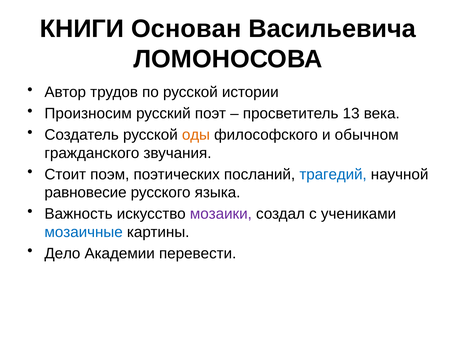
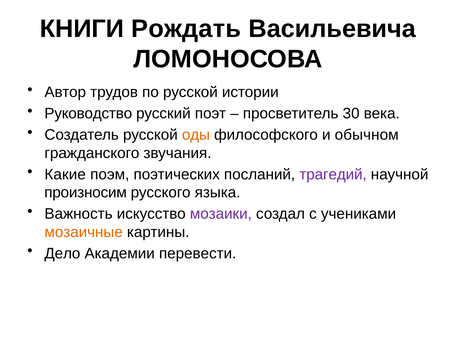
Основан: Основан -> Рождать (186, 29)
Произносим: Произносим -> Руководство (88, 114)
13: 13 -> 30 (351, 114)
Стоит: Стоит -> Какие (65, 174)
трагедий colour: blue -> purple (333, 174)
равновесие: равновесие -> произносим (86, 193)
мозаичные colour: blue -> orange (84, 232)
